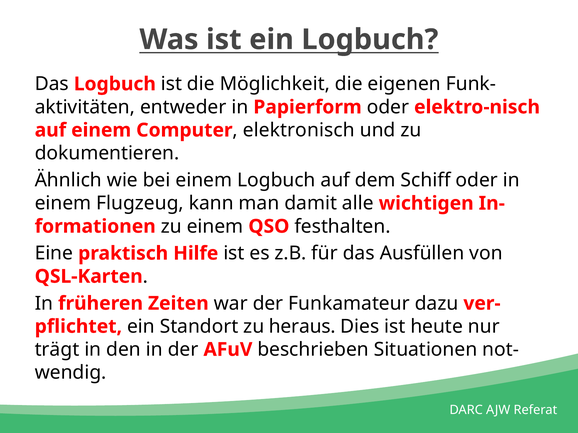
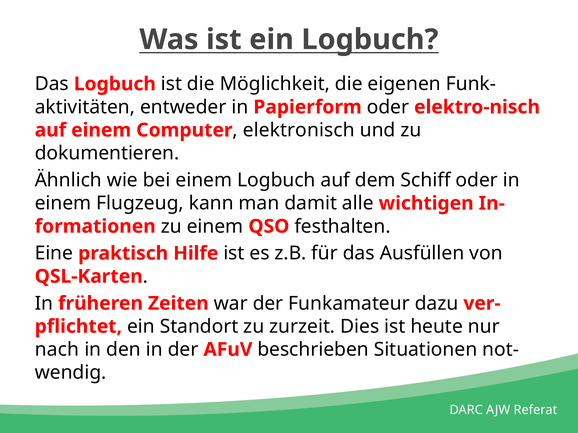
heraus: heraus -> zurzeit (302, 327)
trägt: trägt -> nach (57, 350)
